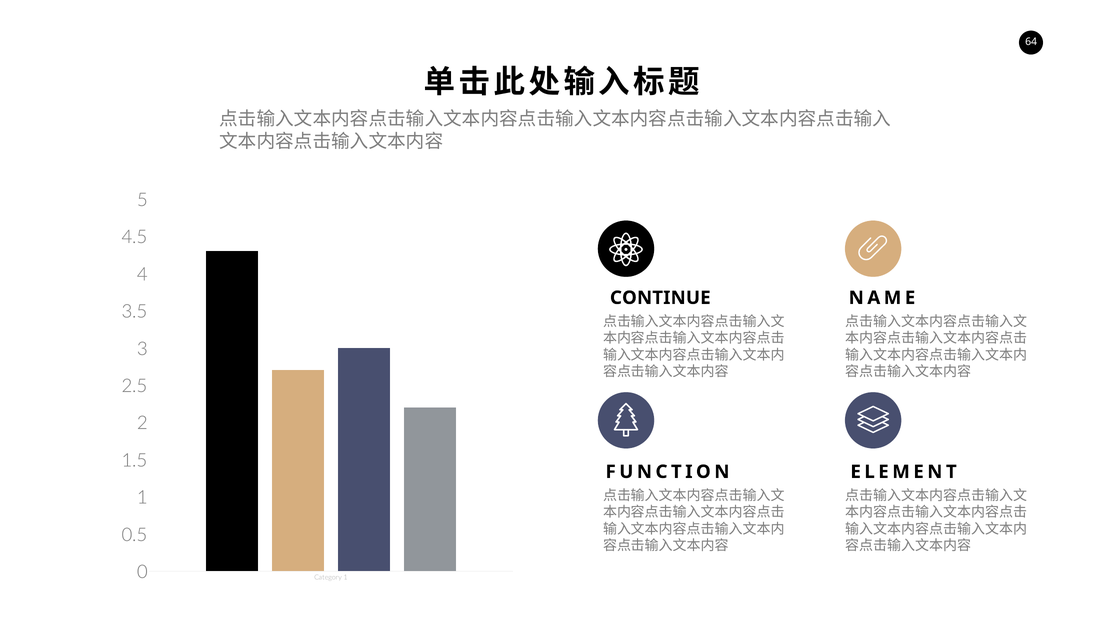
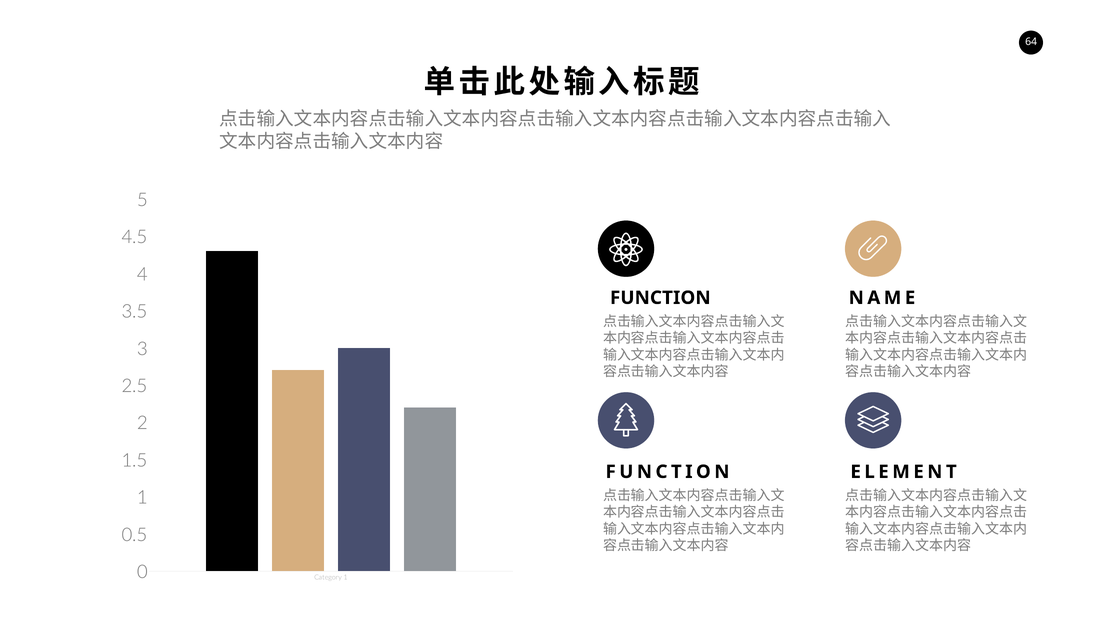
CONTINUE: CONTINUE -> FUNCTION (660, 298)
